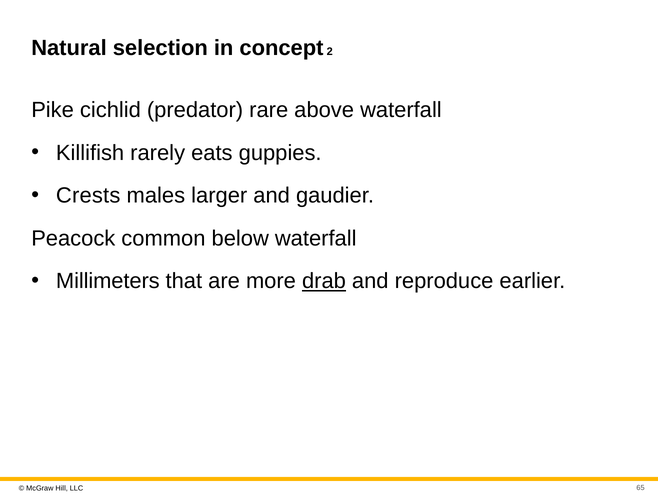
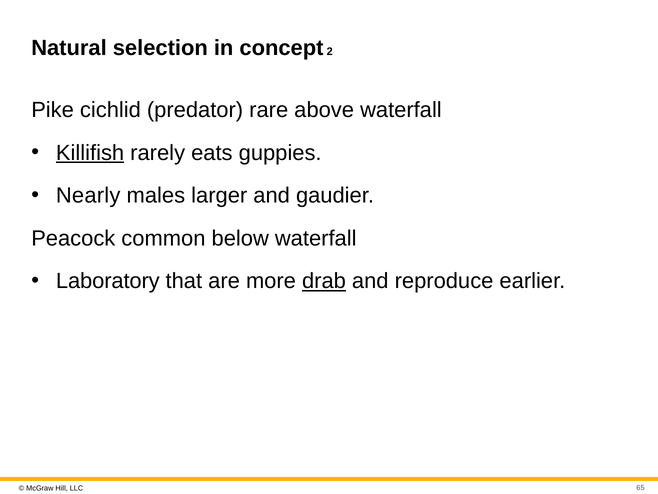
Killifish underline: none -> present (90, 153)
Crests: Crests -> Nearly (88, 195)
Millimeters: Millimeters -> Laboratory (108, 281)
